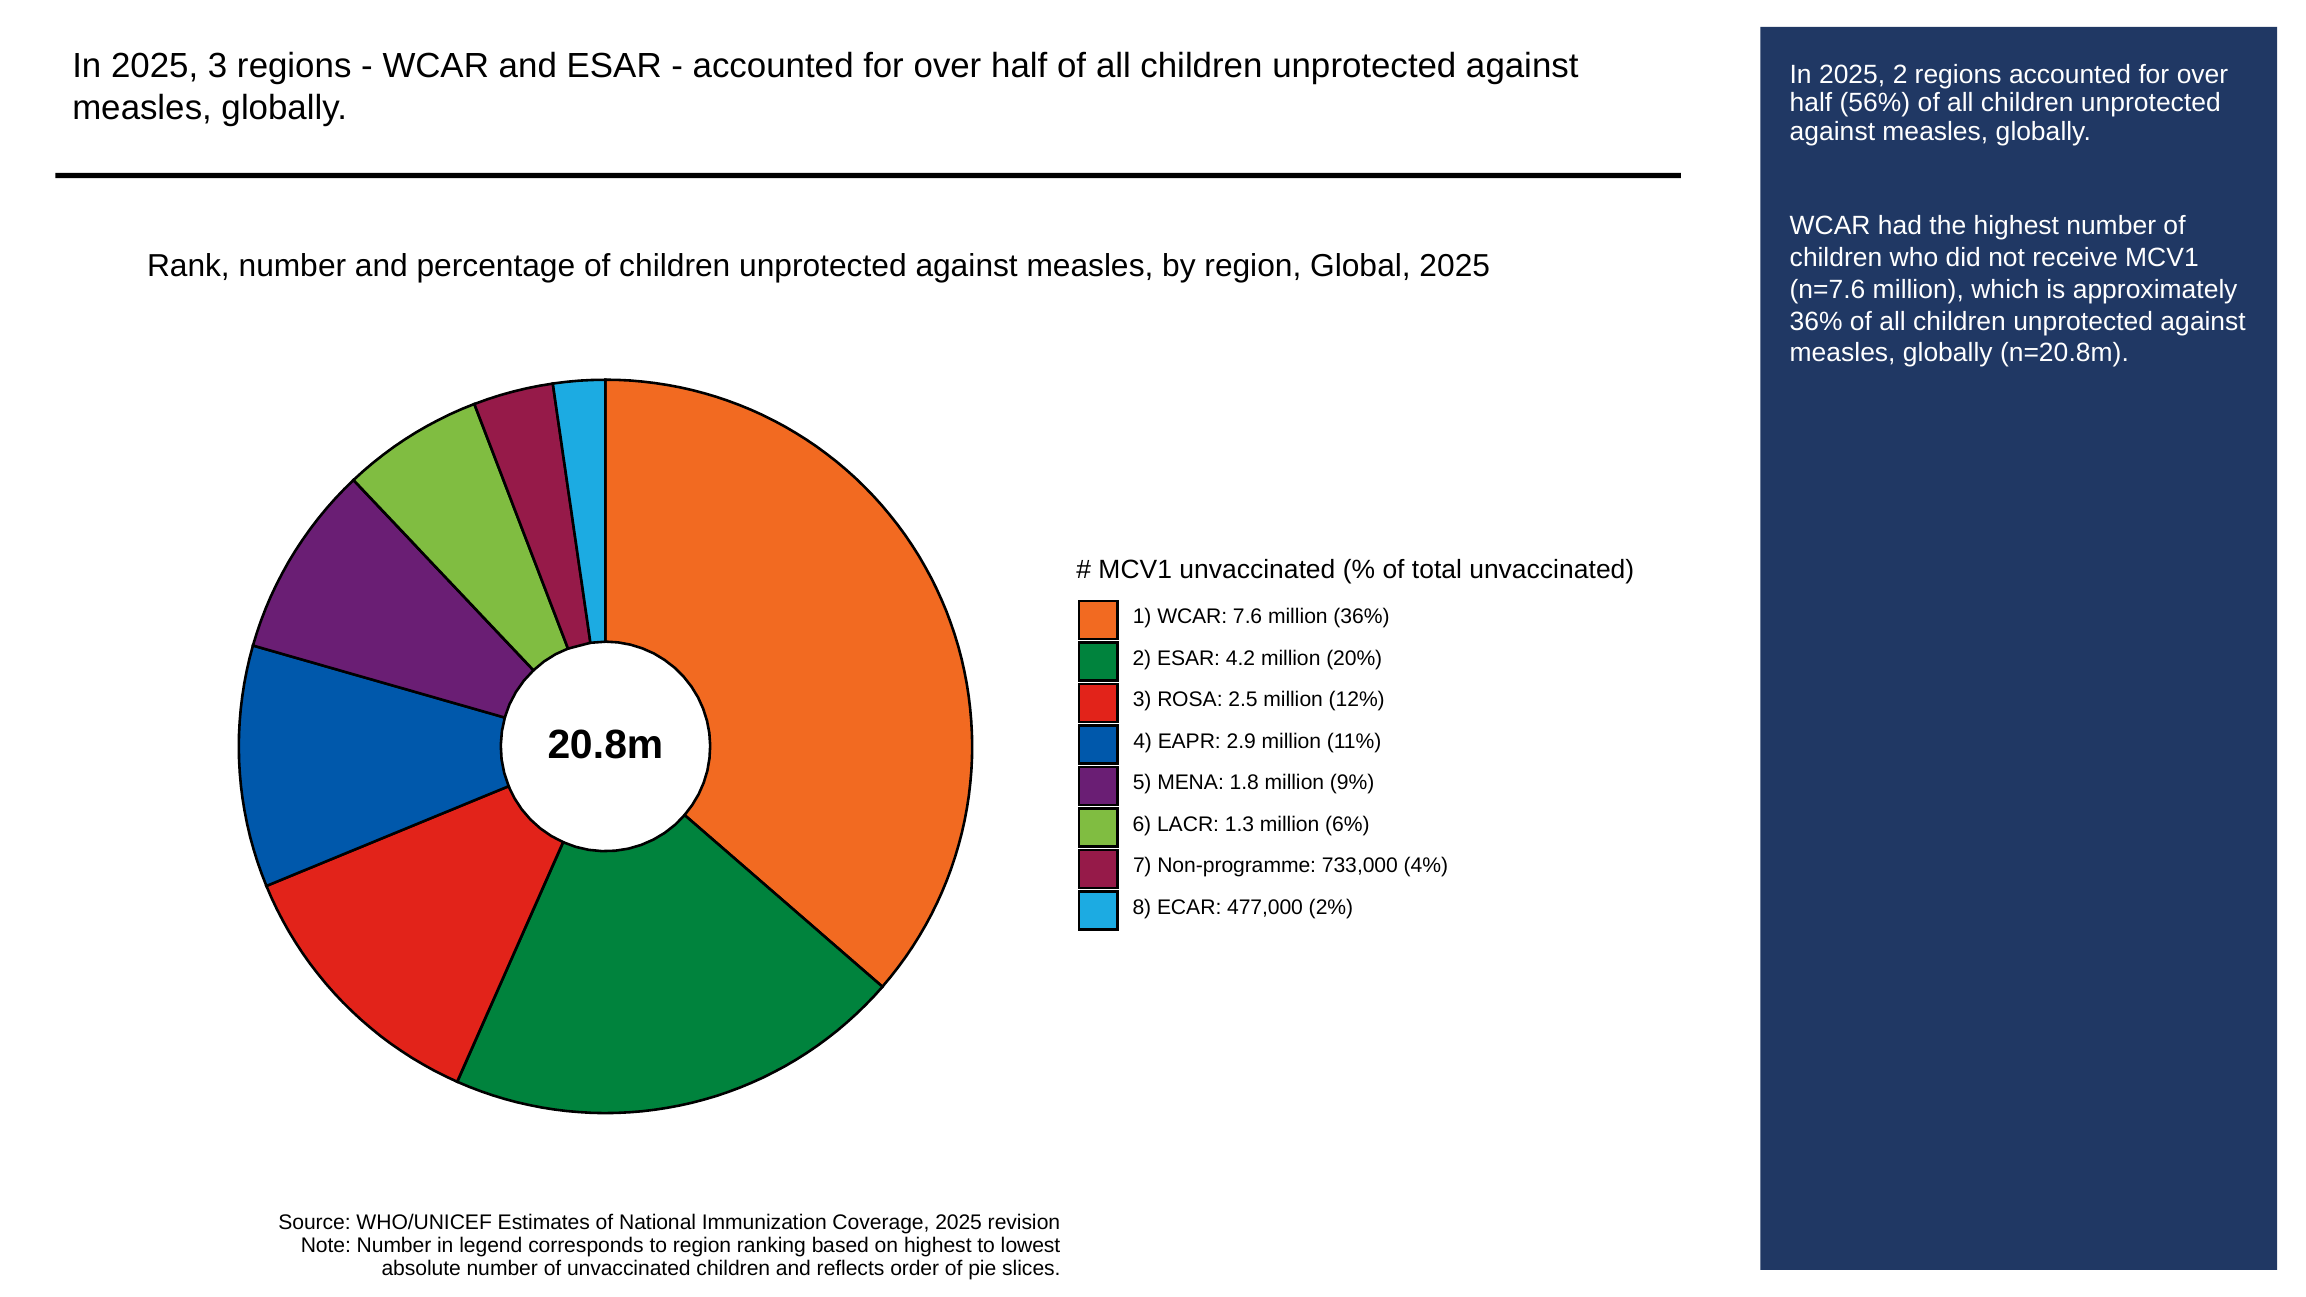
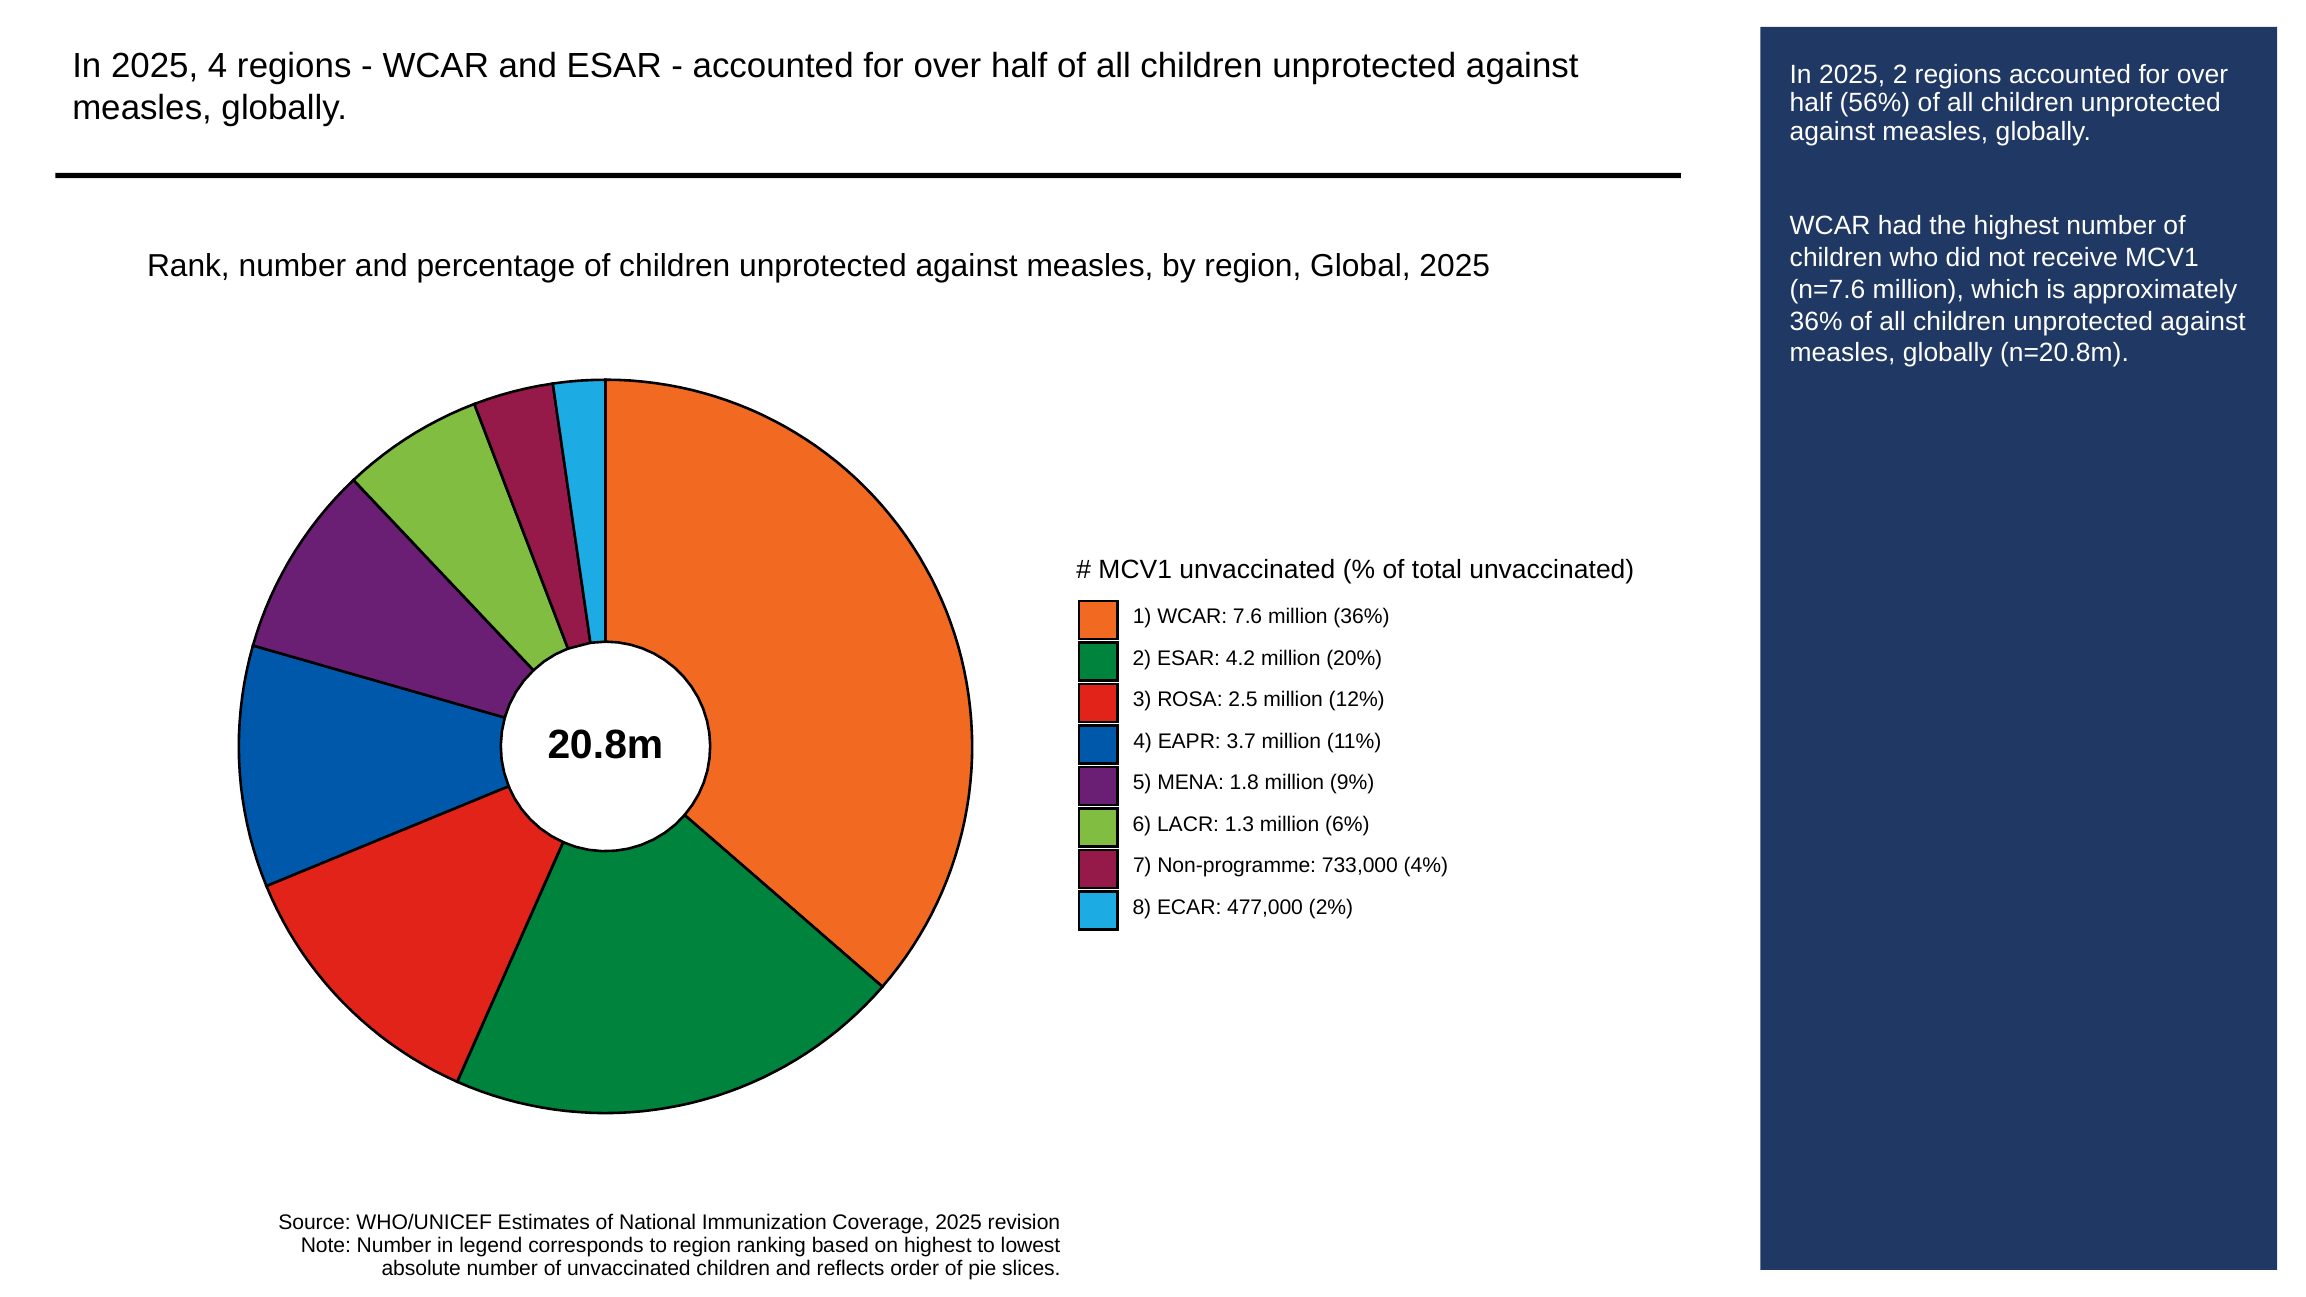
2025 3: 3 -> 4 (218, 66)
2.9: 2.9 -> 3.7 (1241, 742)
